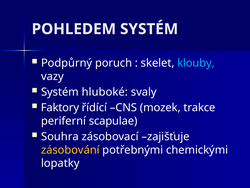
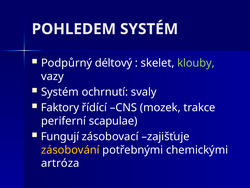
poruch: poruch -> déltový (114, 63)
klouby colour: light blue -> light green (196, 63)
hluboké: hluboké -> ochrnutí (105, 92)
Souhra: Souhra -> Fungují (60, 136)
lopatky: lopatky -> artróza (60, 163)
